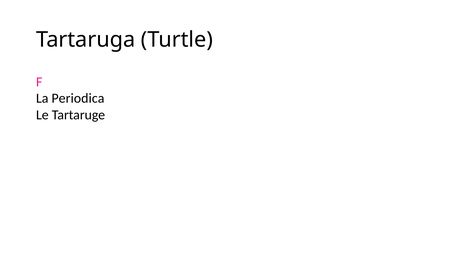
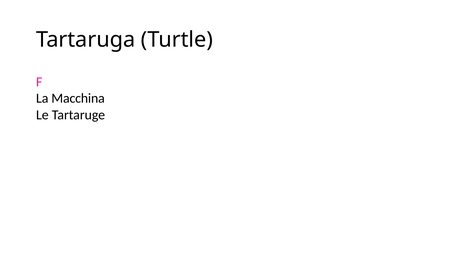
Periodica: Periodica -> Macchina (78, 98)
